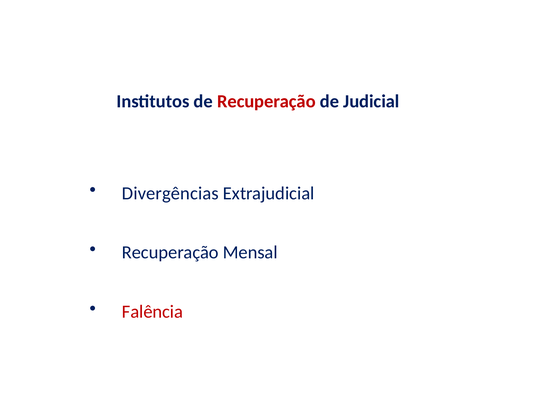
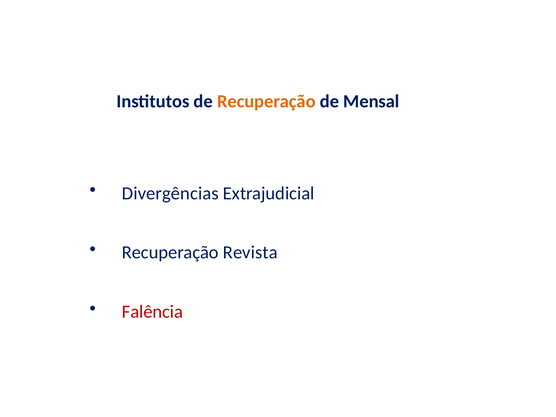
Recuperação colour: red -> orange (266, 101)
Judicial: Judicial -> Mensal (371, 101)
Mensal: Mensal -> Revista (250, 253)
